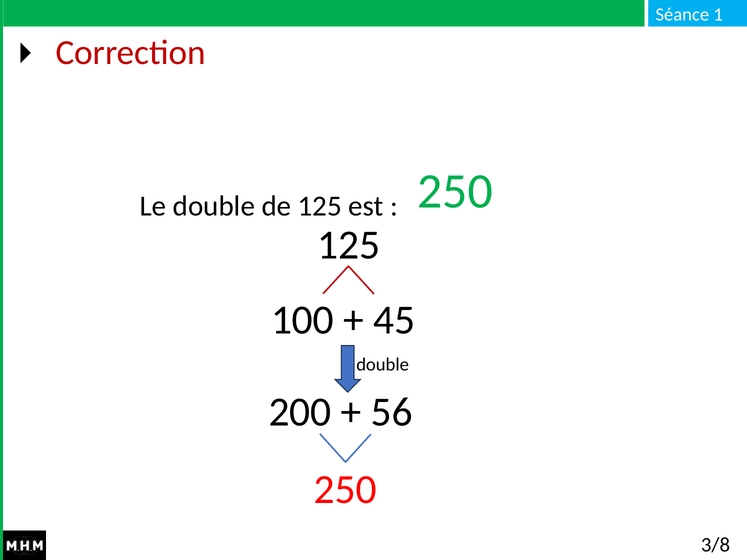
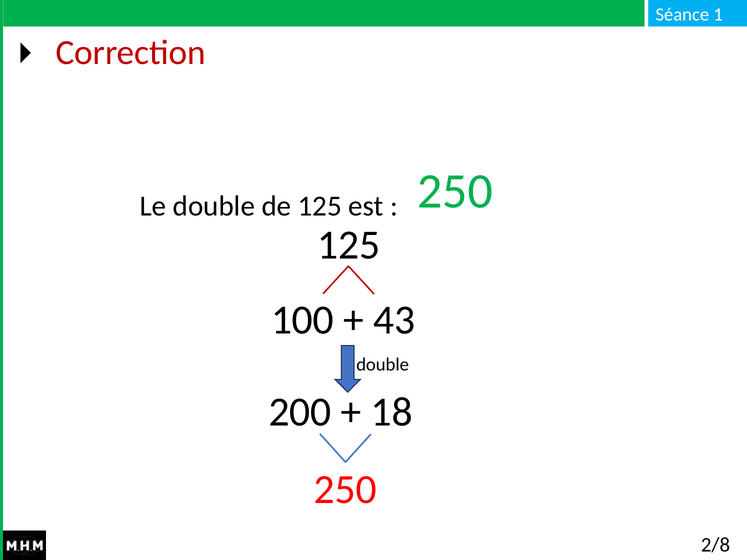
45: 45 -> 43 (394, 320)
56: 56 -> 18 (392, 412)
3/8: 3/8 -> 2/8 (716, 545)
